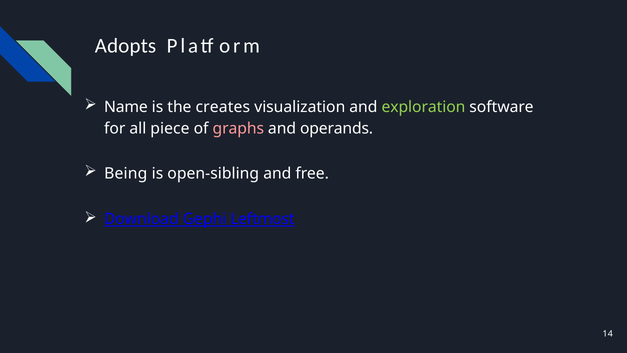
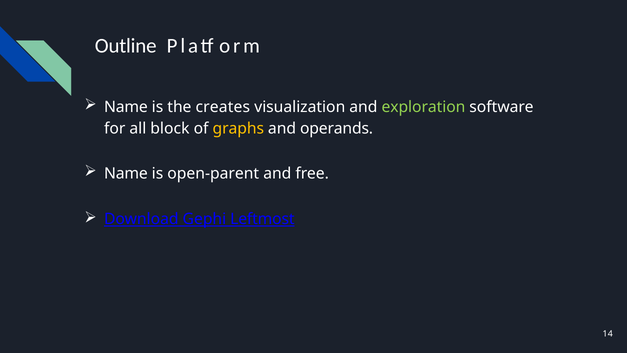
Adopts: Adopts -> Outline (126, 46)
piece: piece -> block (170, 129)
graphs colour: pink -> yellow (238, 129)
Being: Being -> Name (126, 173)
open-sibling: open-sibling -> open-parent (213, 173)
